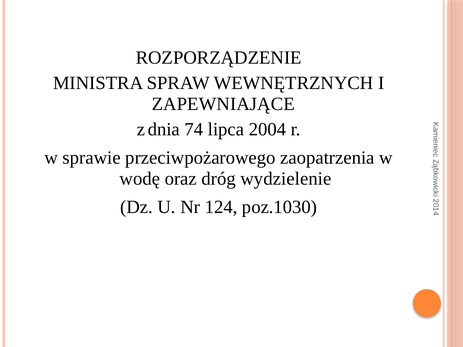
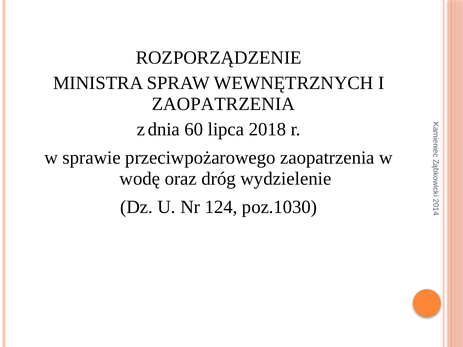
ZAPEWNIAJĄCE: ZAPEWNIAJĄCE -> ZAOPATRZENIA (223, 104)
74: 74 -> 60 (194, 129)
2004: 2004 -> 2018 (267, 129)
